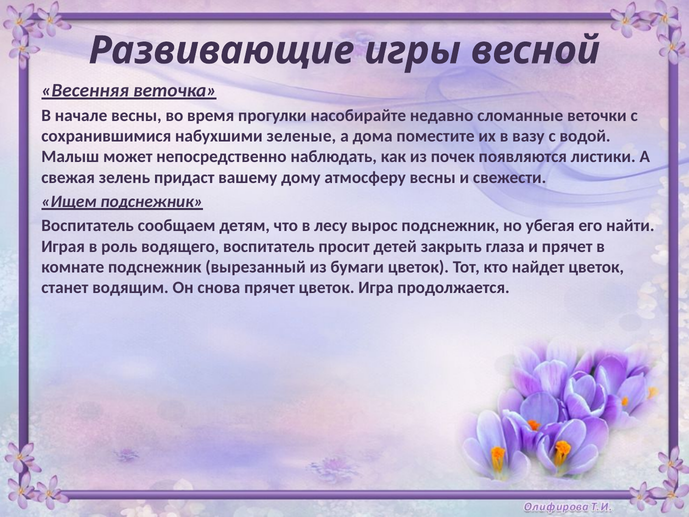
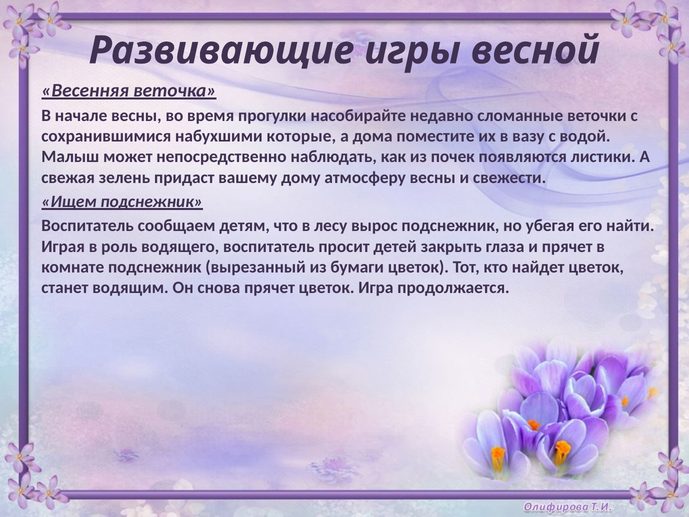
зеленые: зеленые -> которые (301, 136)
